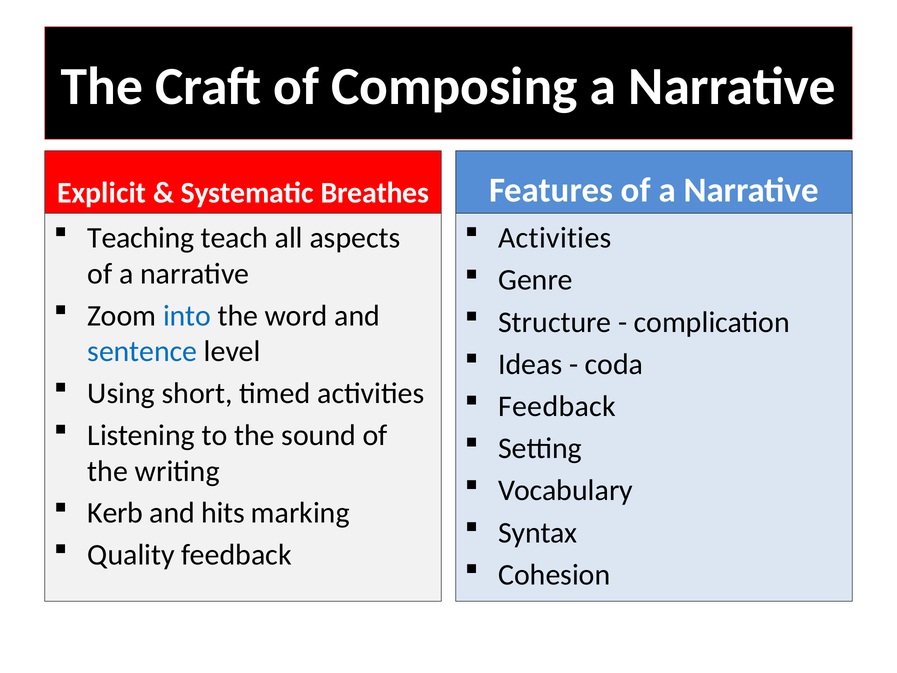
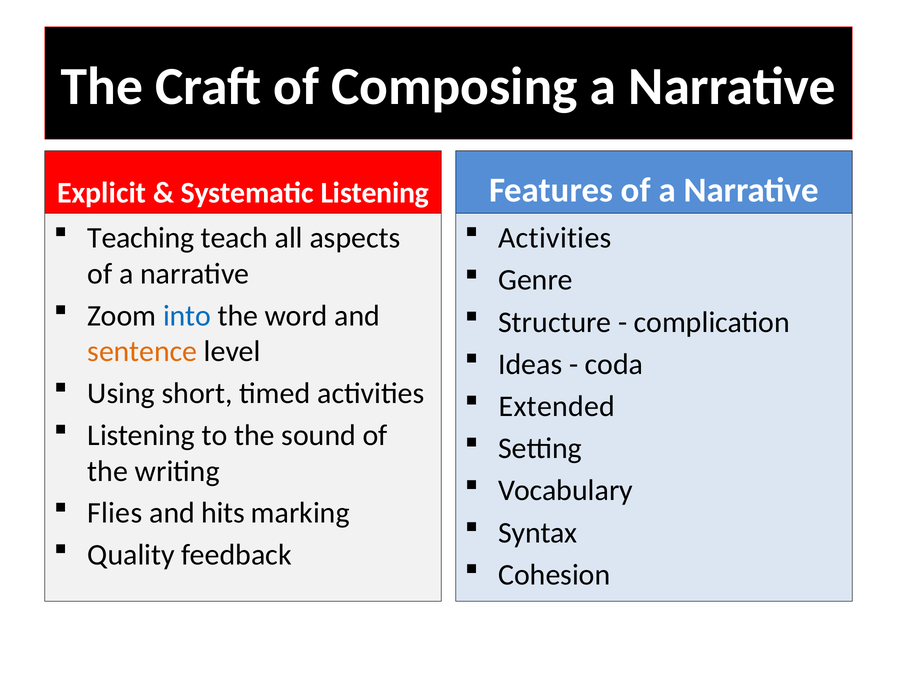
Systematic Breathes: Breathes -> Listening (375, 193)
sentence colour: blue -> orange (142, 351)
Feedback: Feedback -> Extended (557, 406)
Kerb: Kerb -> Flies (115, 513)
